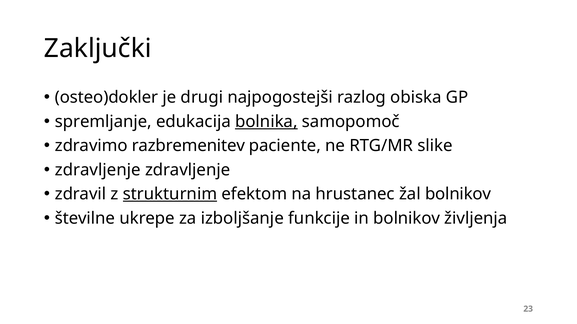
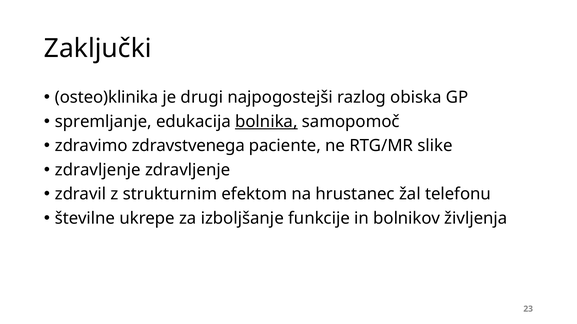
osteo)dokler: osteo)dokler -> osteo)klinika (107, 98)
razbremenitev: razbremenitev -> zdravstvenega (188, 146)
strukturnim underline: present -> none (170, 194)
žal bolnikov: bolnikov -> telefonu (458, 194)
